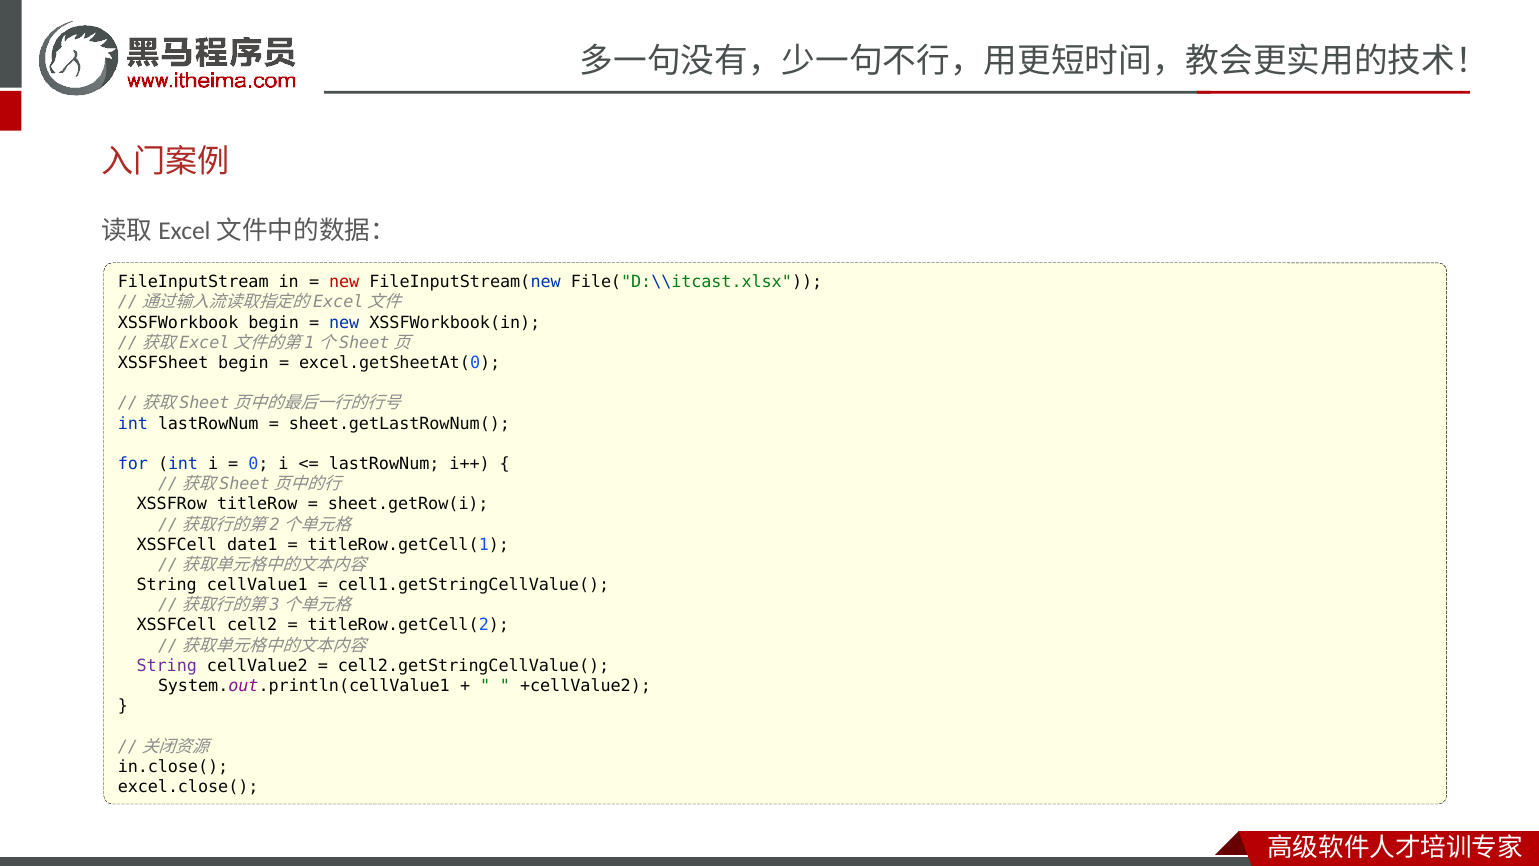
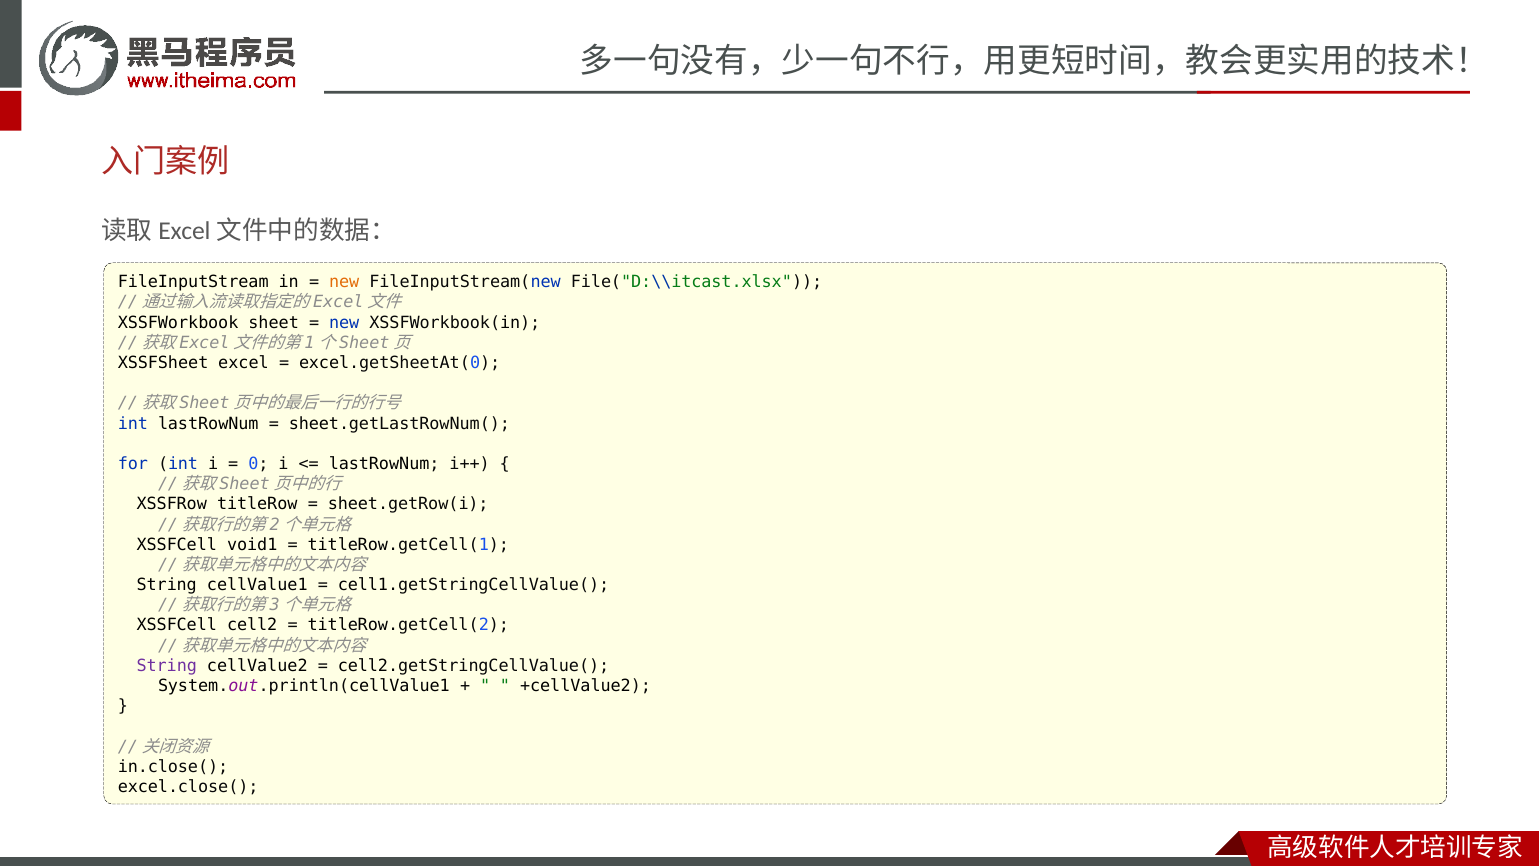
new colour: red -> orange (344, 282)
XSSFWorkbook begin: begin -> sheet (274, 323)
XSSFSheet begin: begin -> excel (243, 363)
date1: date1 -> void1 (252, 544)
